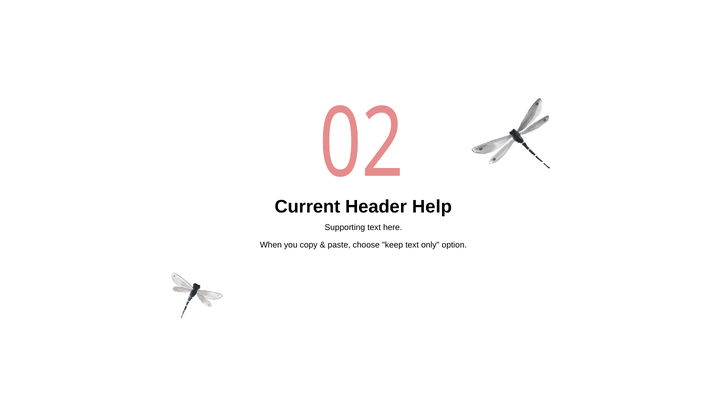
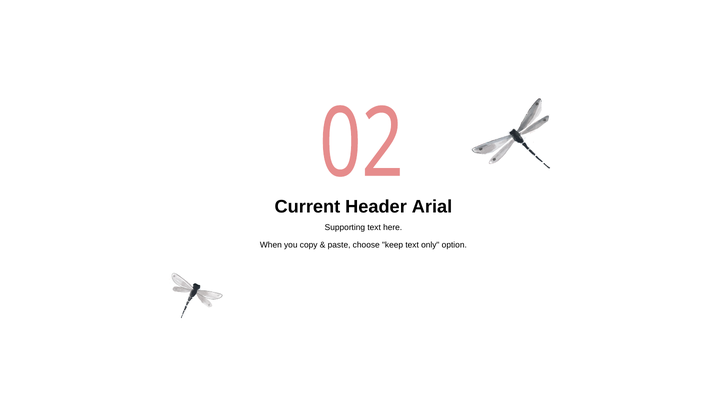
Help: Help -> Arial (432, 206)
